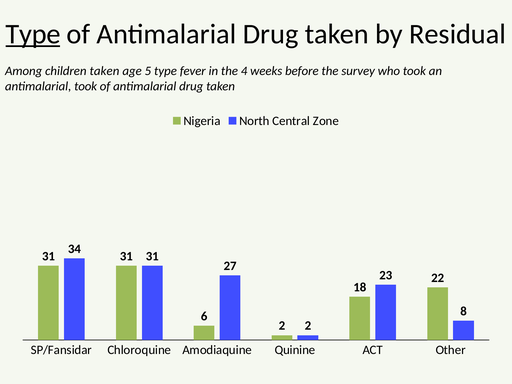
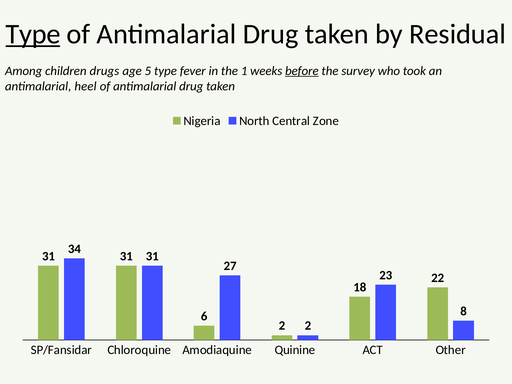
children taken: taken -> drugs (104, 71)
4: 4 -> 1 (244, 71)
before underline: none -> present (302, 71)
antimalarial took: took -> heel (85, 86)
